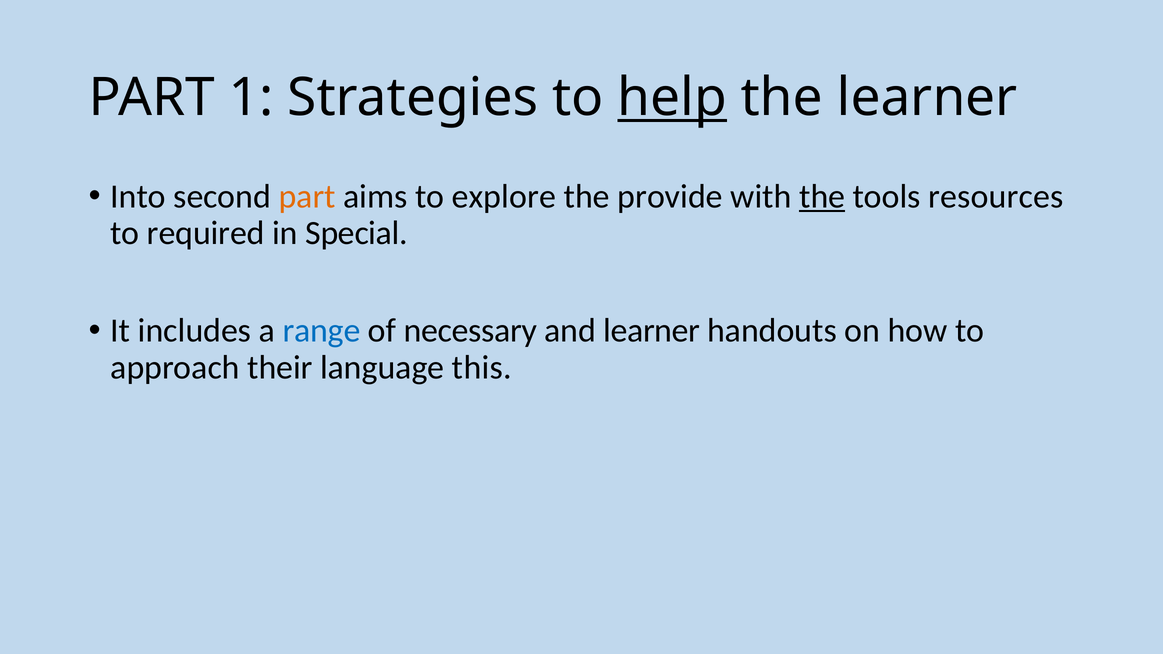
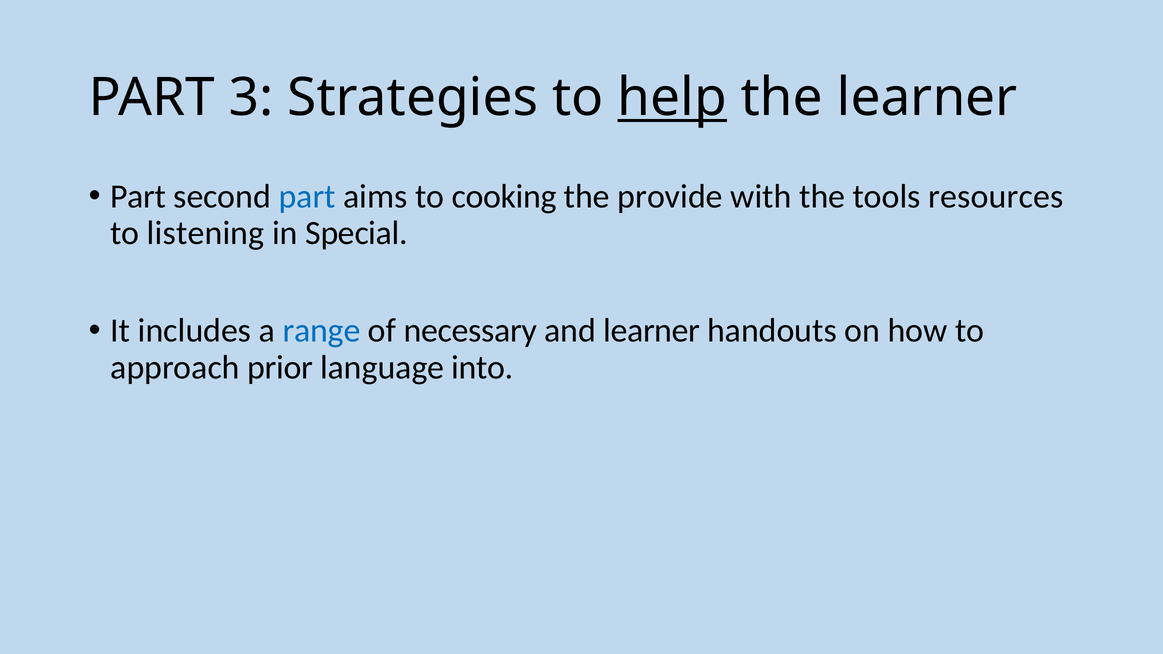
1: 1 -> 3 (251, 98)
Into: Into -> Part (138, 197)
part colour: orange -> blue (307, 197)
explore: explore -> cooking (504, 197)
the underline: present -> none (822, 197)
required: required -> listening (206, 233)
their: their -> prior (280, 367)
this: this -> into (482, 367)
